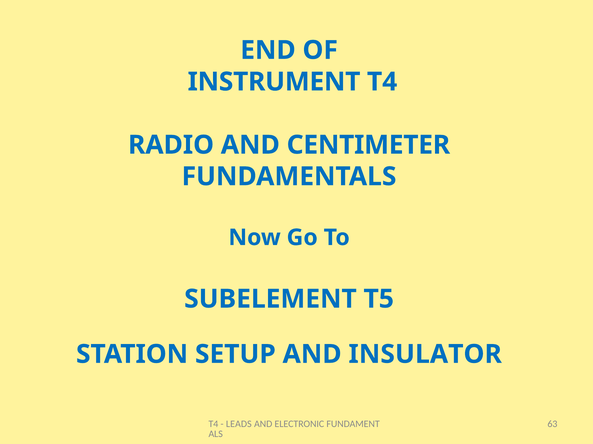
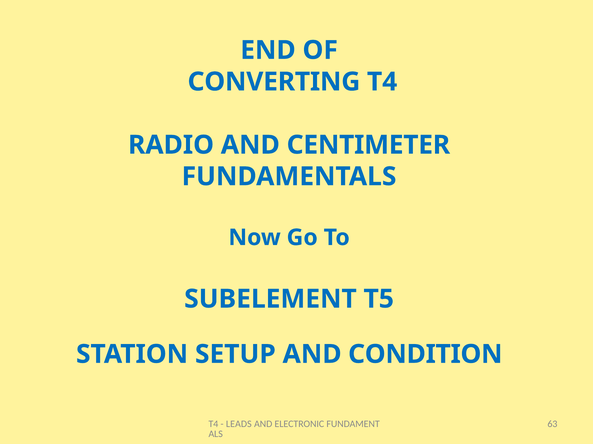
INSTRUMENT: INSTRUMENT -> CONVERTING (274, 82)
INSULATOR: INSULATOR -> CONDITION (425, 355)
